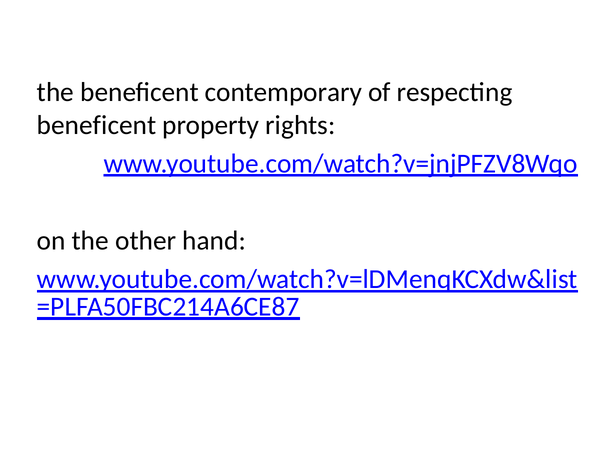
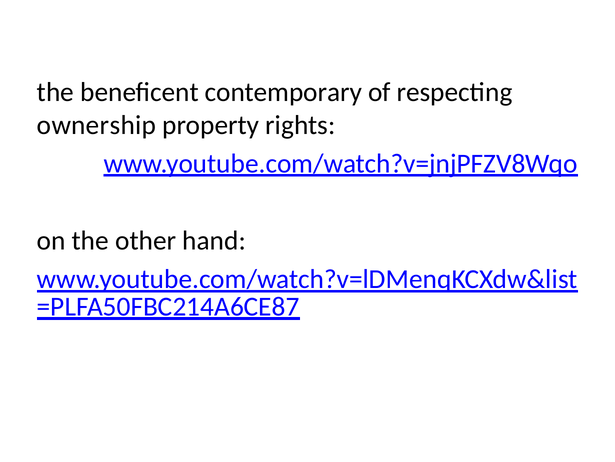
beneficent: beneficent -> ownership (96, 125)
